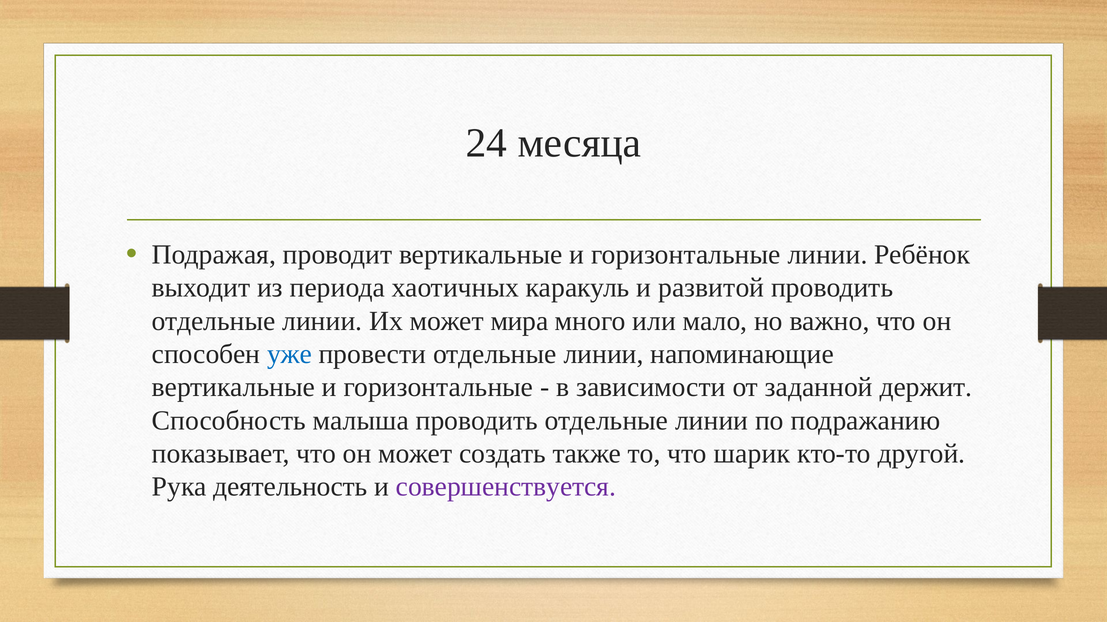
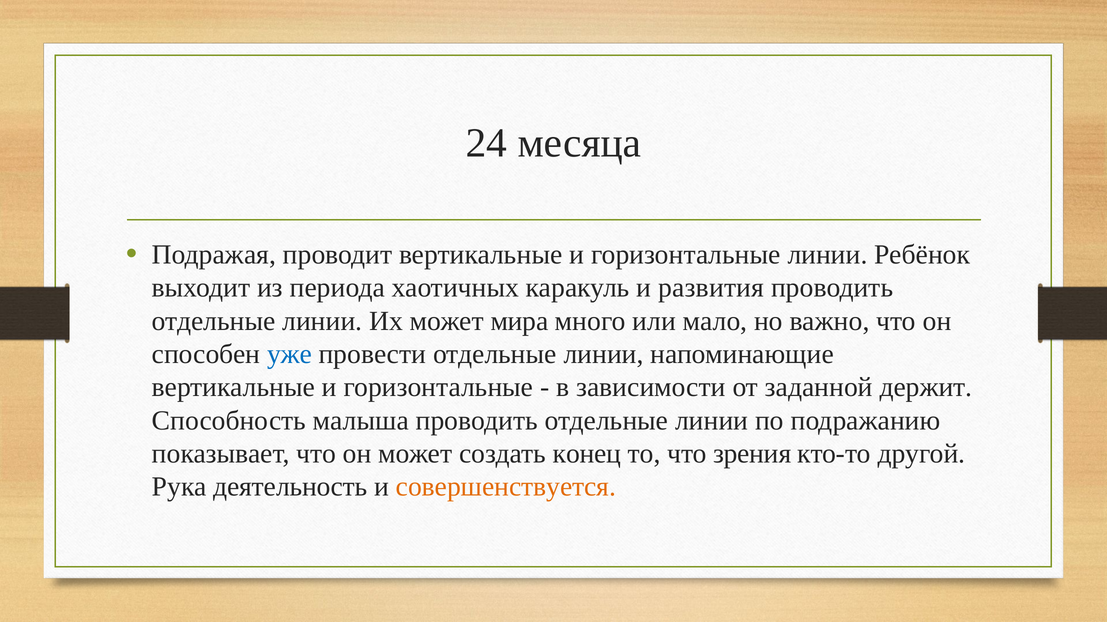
развитой: развитой -> развития (711, 288)
также: также -> конец (587, 454)
шарик: шарик -> зрения (752, 454)
совершенствуется colour: purple -> orange (506, 487)
